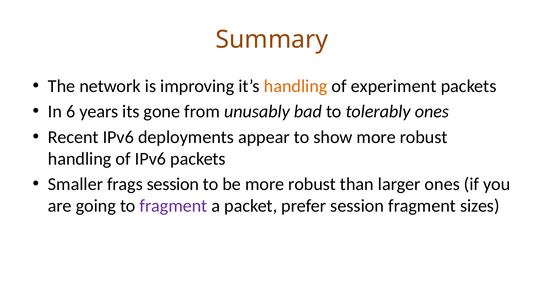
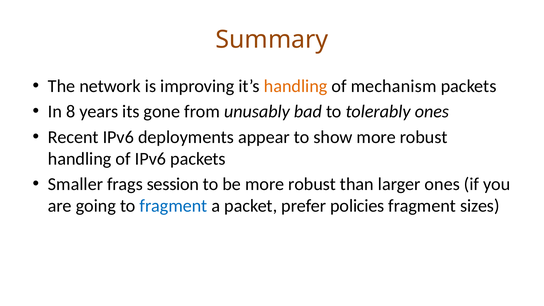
experiment: experiment -> mechanism (394, 86)
6: 6 -> 8 (71, 112)
fragment colour: purple -> blue (173, 206)
prefer session: session -> policies (357, 206)
